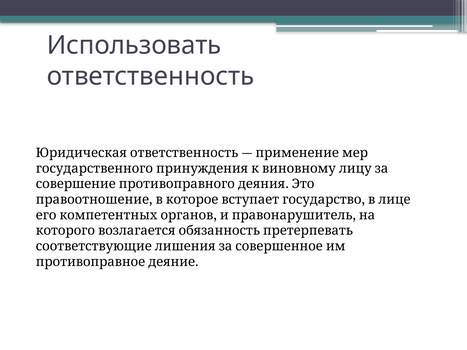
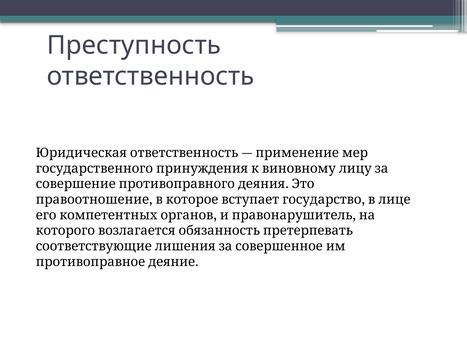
Использовать: Использовать -> Преступность (134, 45)
